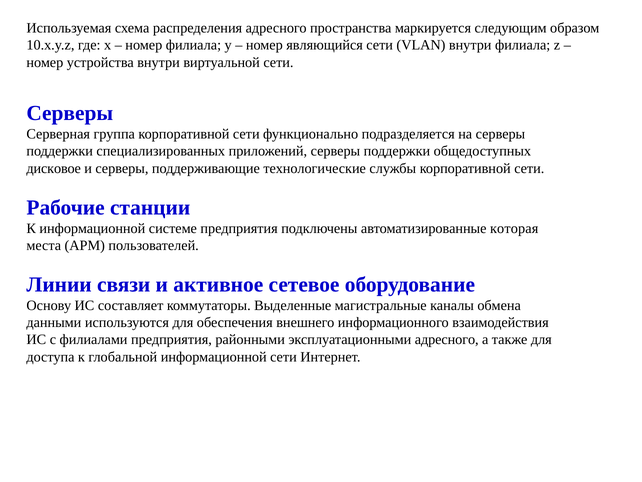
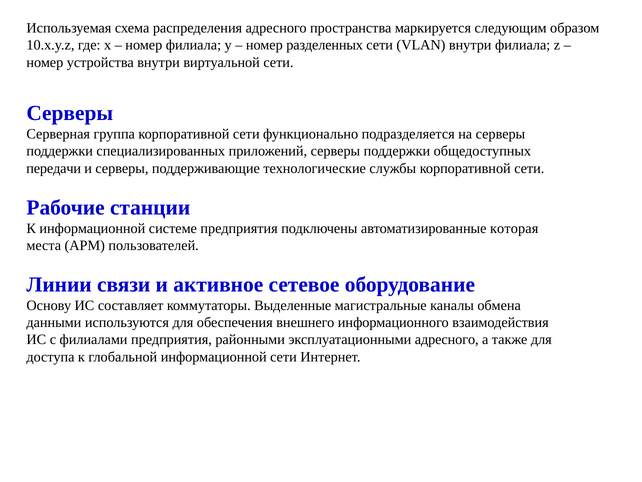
являющийся: являющийся -> разделенных (325, 45)
дисковое: дисковое -> передачи (54, 168)
